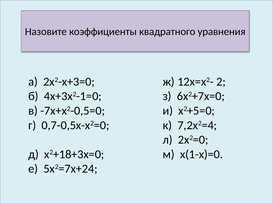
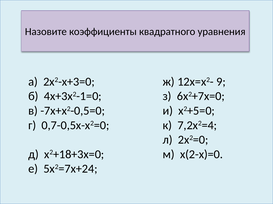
2: 2 -> 9 (221, 82)
х(1-х)=0: х(1-х)=0 -> х(2-х)=0 (201, 155)
